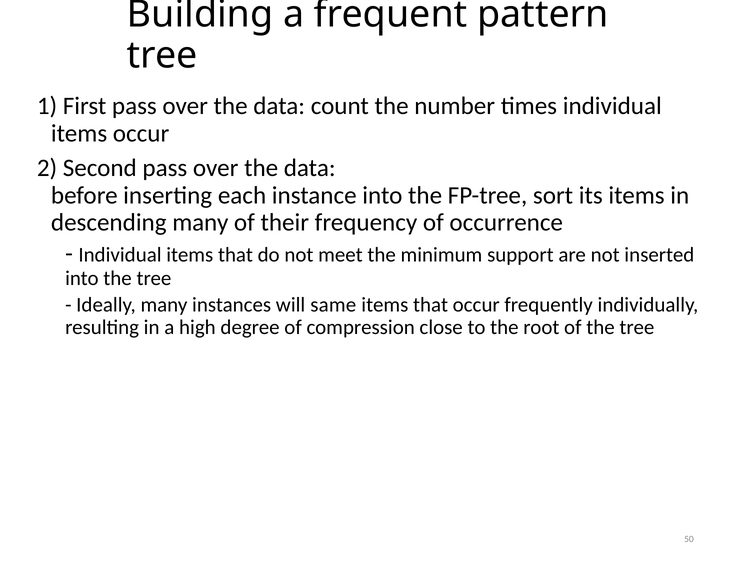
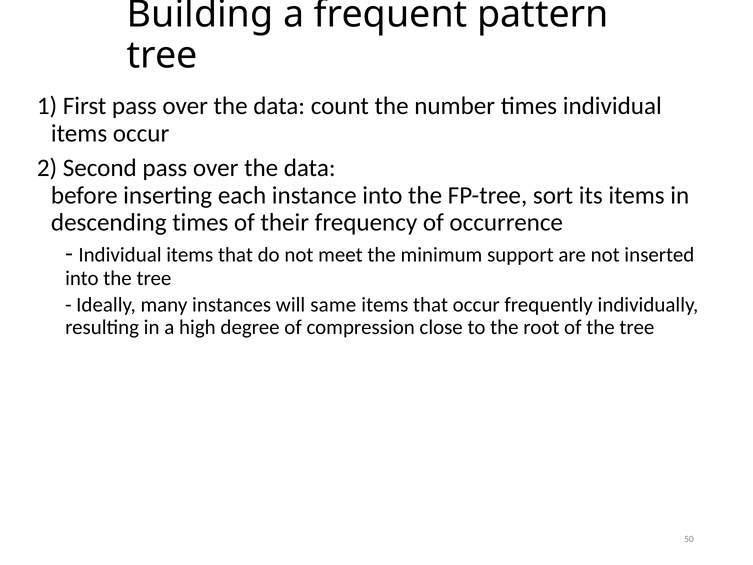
descending many: many -> times (200, 222)
